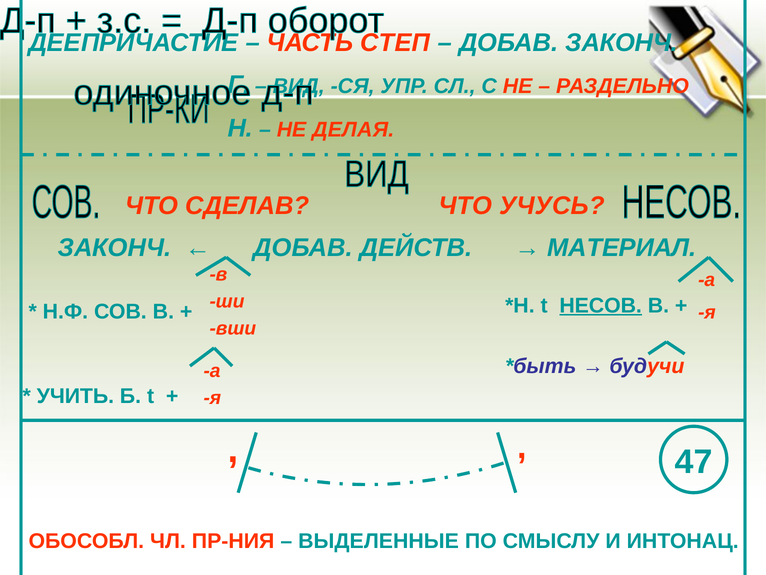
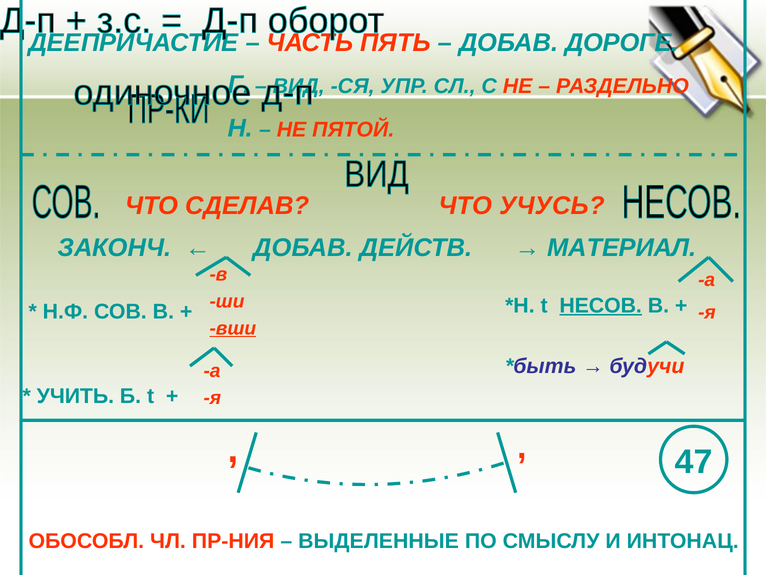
СТЕП: СТЕП -> ПЯТЬ (395, 43)
ДОБАВ ЗАКОНЧ: ЗАКОНЧ -> ДОРОГЕ (622, 43)
ДЕЛАЯ: ДЕЛАЯ -> ПЯТОЙ (353, 130)
вши underline: none -> present (233, 328)
